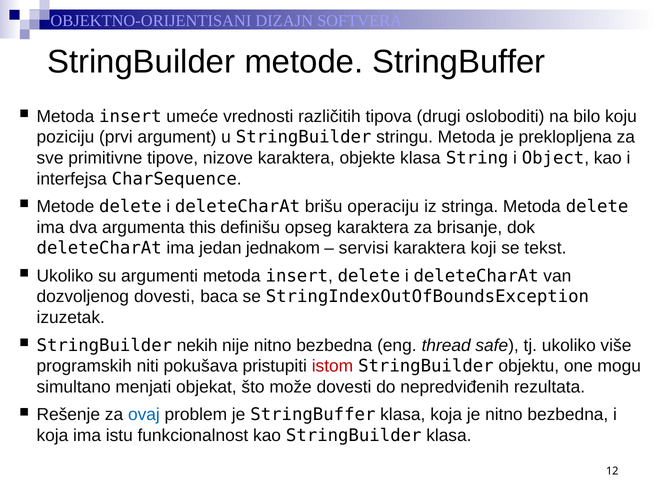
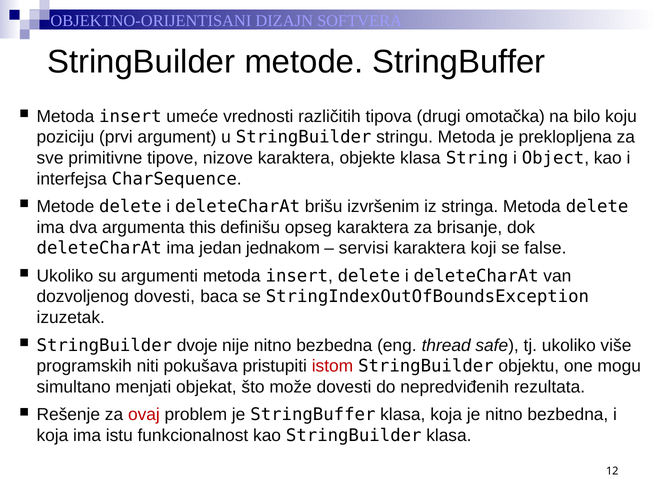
osloboditi: osloboditi -> omotačka (505, 117)
operaciju: operaciju -> izvršenim (383, 207)
tekst: tekst -> false (545, 248)
nekih: nekih -> dvoje (197, 346)
ovaj colour: blue -> red (144, 415)
